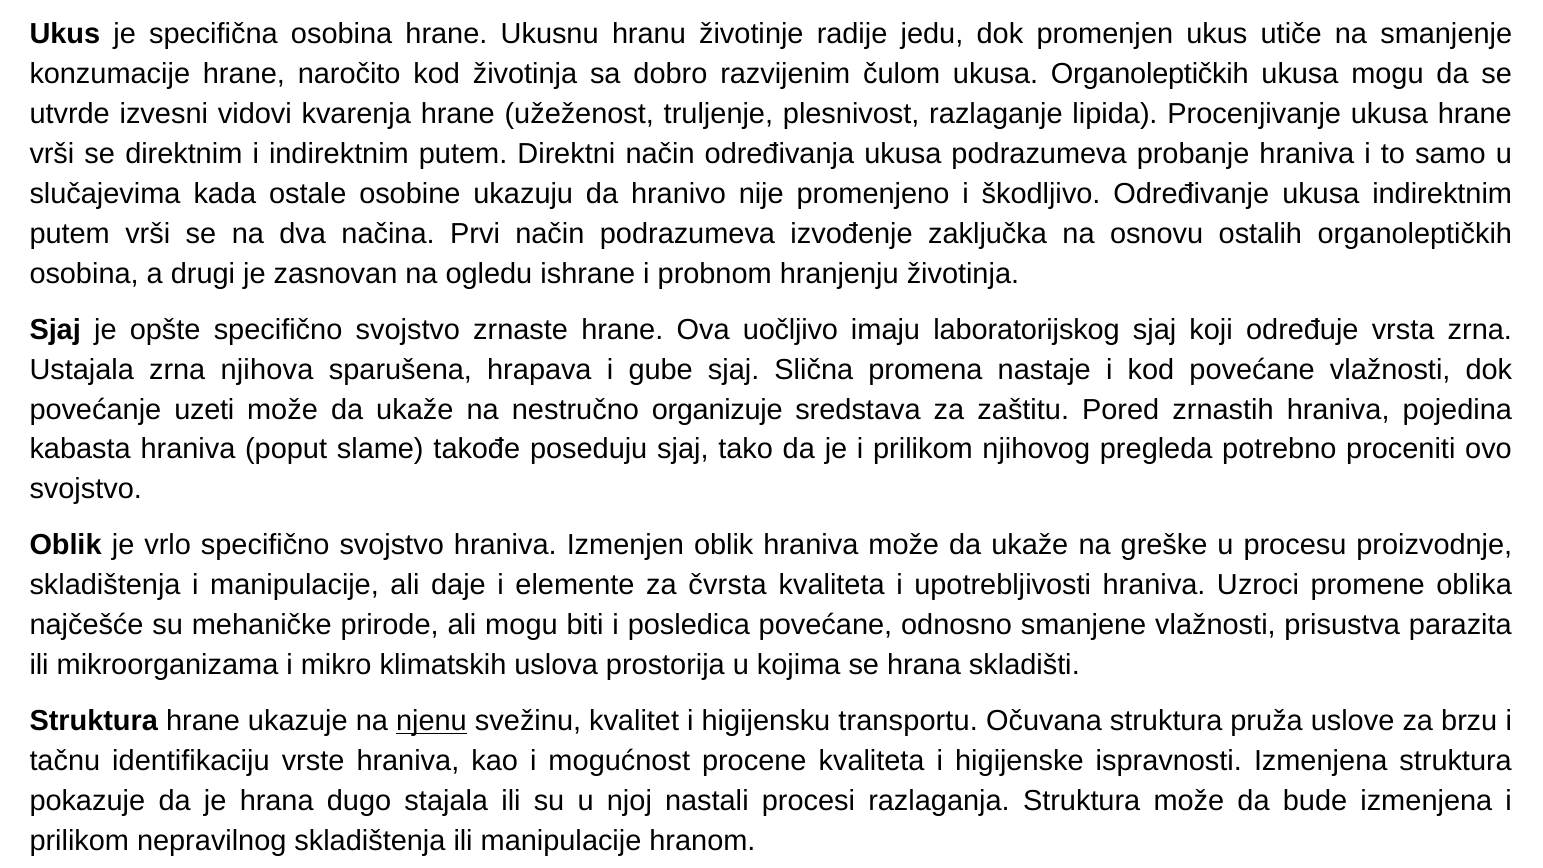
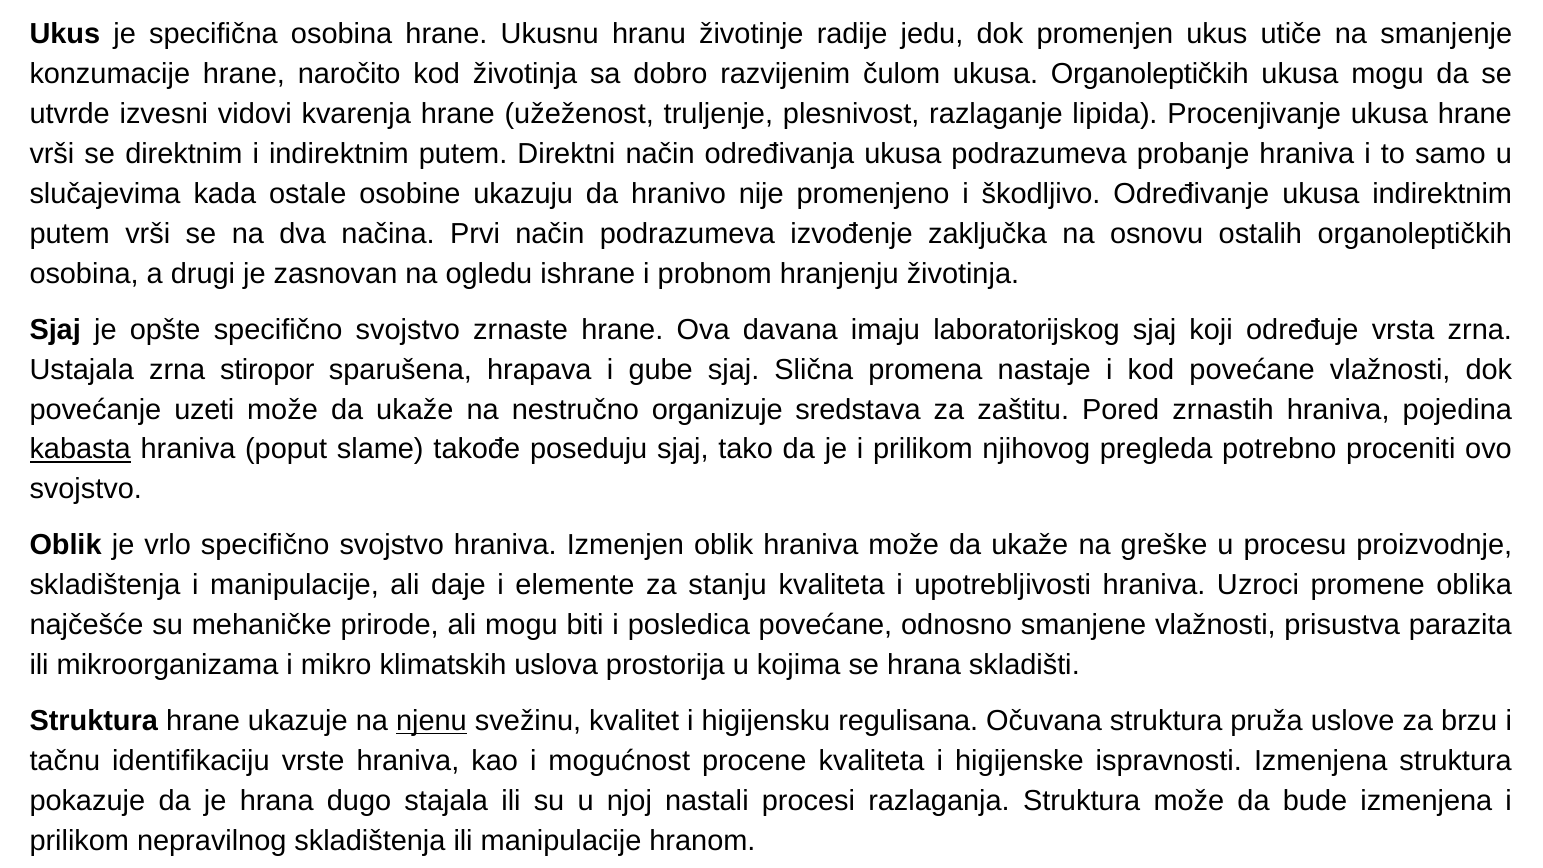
uočljivo: uočljivo -> davana (790, 330)
njihova: njihova -> stiropor (267, 370)
kabasta underline: none -> present (80, 449)
čvrsta: čvrsta -> stanju (728, 585)
transportu: transportu -> regulisana (908, 721)
